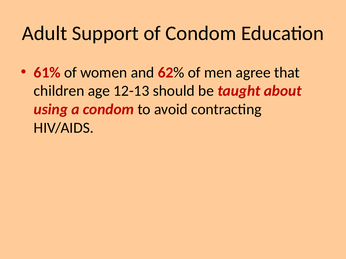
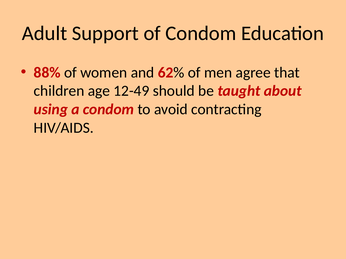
61%: 61% -> 88% (47, 73)
12-13: 12-13 -> 12-49 (131, 91)
